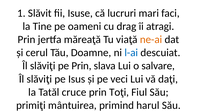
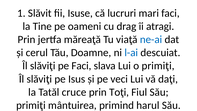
ne-ai colour: orange -> blue (151, 39)
pe Prin: Prin -> Faci (81, 66)
o salvare: salvare -> primiţi (158, 66)
